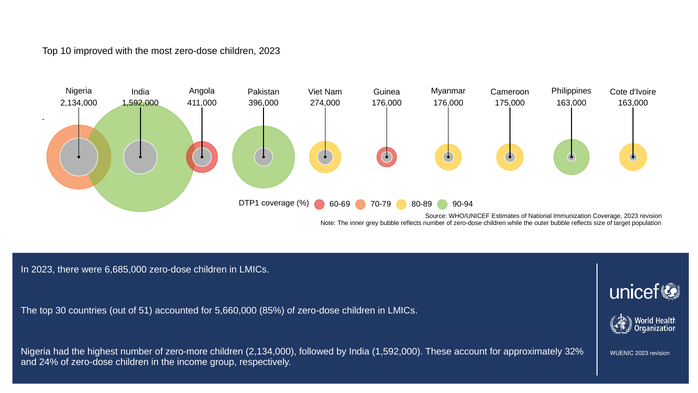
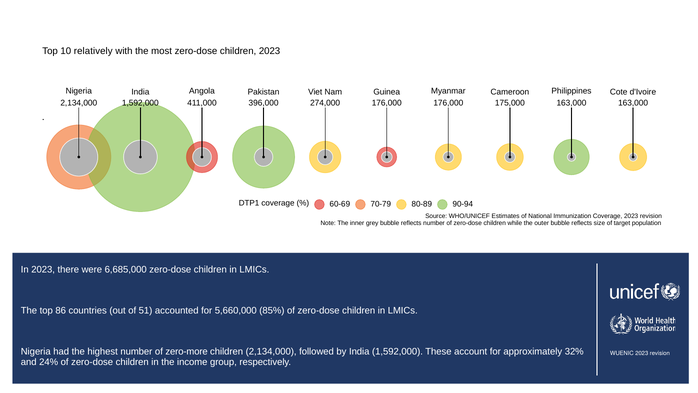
improved: improved -> relatively (93, 51)
30: 30 -> 86 (61, 310)
